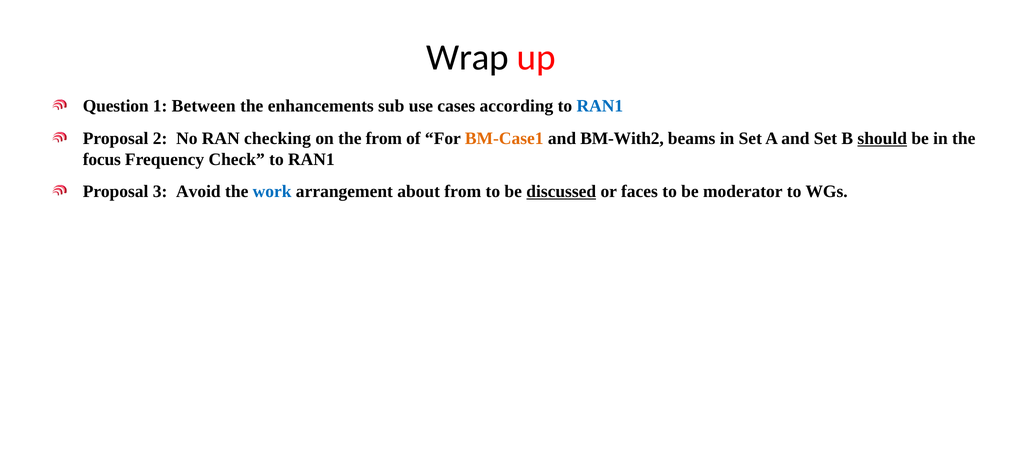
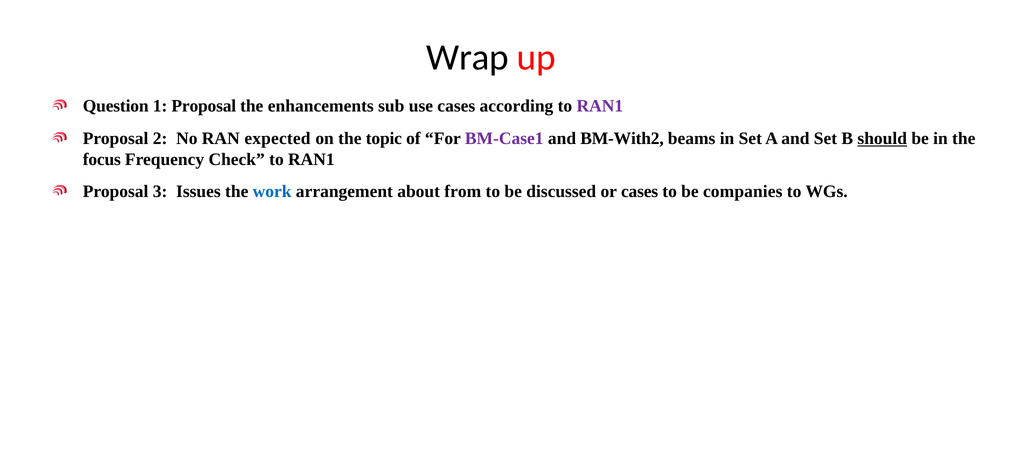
1 Between: Between -> Proposal (204, 106)
RAN1 colour: blue -> purple (600, 106)
checking: checking -> expected (277, 138)
the from: from -> topic (384, 138)
BM-Case1 colour: orange -> purple (504, 138)
Avoid: Avoid -> Issues (198, 192)
discussed underline: present -> none (561, 192)
or faces: faces -> cases (640, 192)
moderator: moderator -> companies (743, 192)
